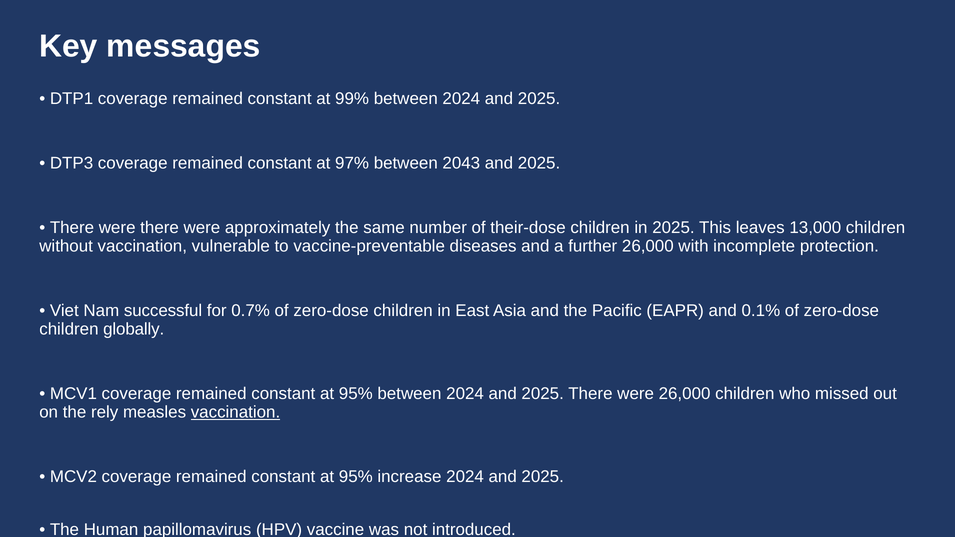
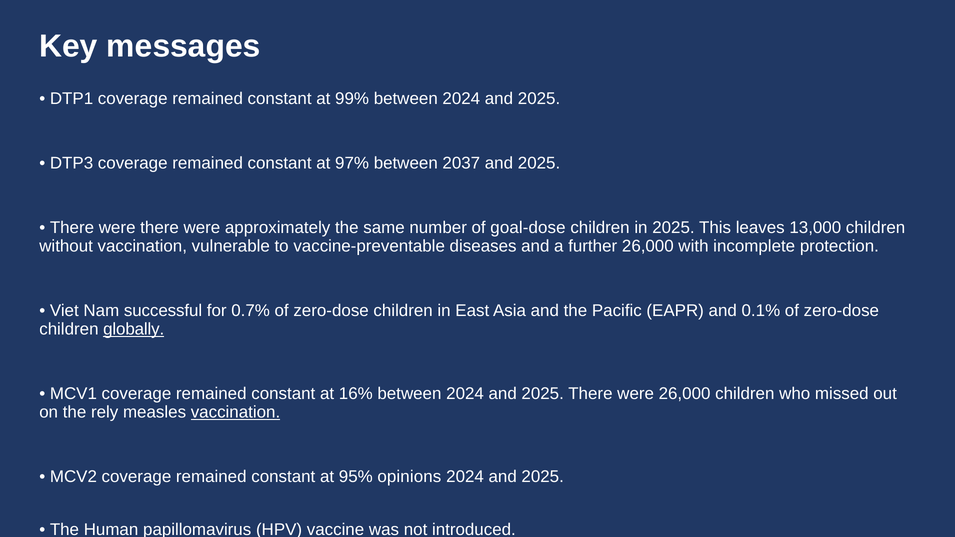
2043: 2043 -> 2037 (461, 163)
their-dose: their-dose -> goal-dose (528, 228)
globally underline: none -> present (134, 329)
95%: 95% -> 16% (356, 394)
increase: increase -> opinions (409, 477)
